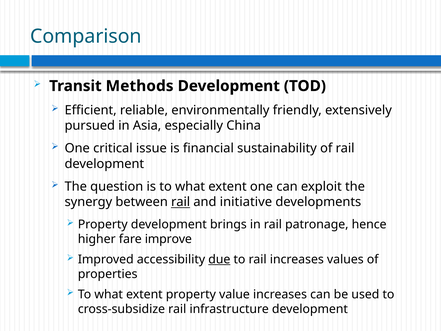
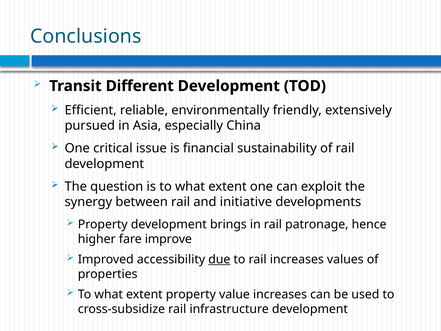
Comparison: Comparison -> Conclusions (86, 36)
Methods: Methods -> Different (140, 86)
rail underline: present -> none (181, 202)
